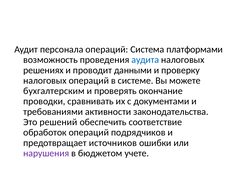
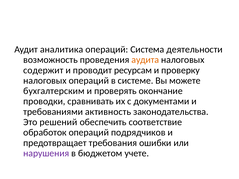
персонала: персонала -> аналитика (62, 49)
платформами: платформами -> деятельности (195, 49)
аудита colour: blue -> orange (145, 60)
решениях: решениях -> содержит (43, 70)
данными: данными -> ресурсам (133, 70)
активности: активности -> активность (108, 112)
источников: источников -> требования (113, 143)
